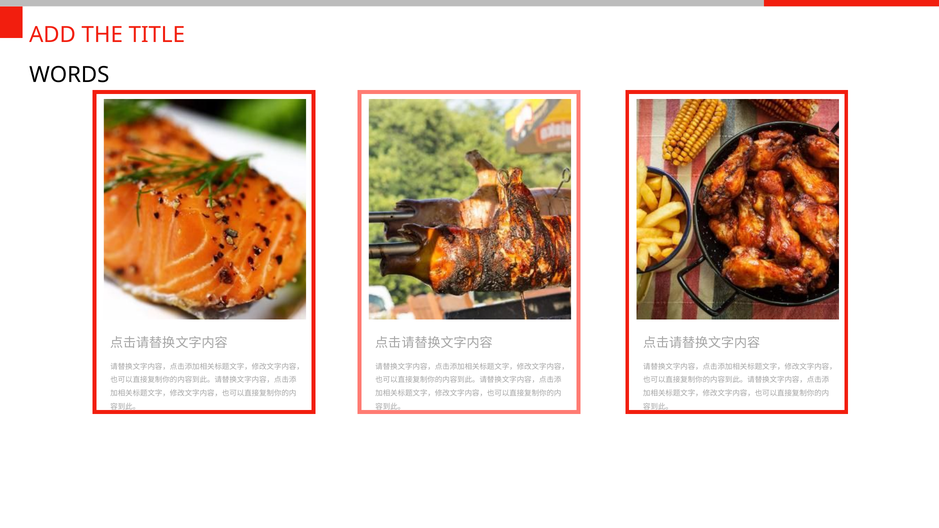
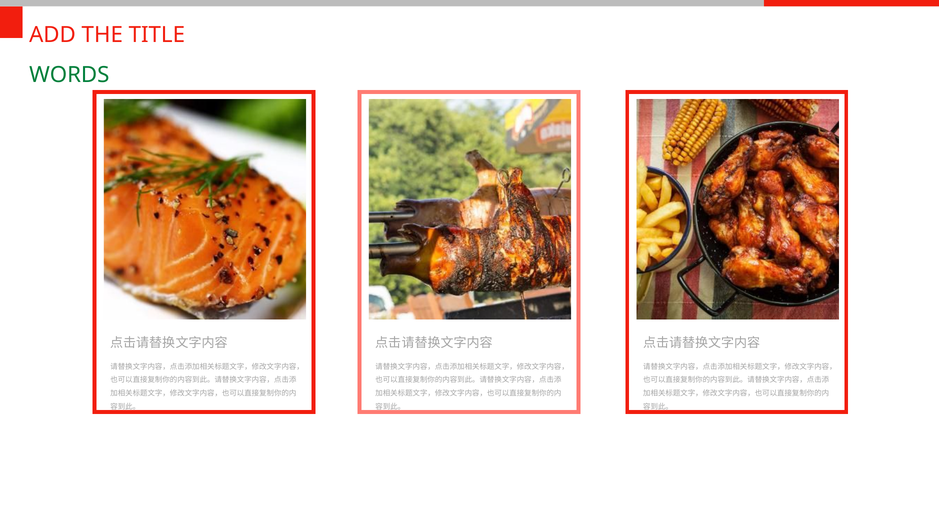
WORDS colour: black -> green (69, 75)
